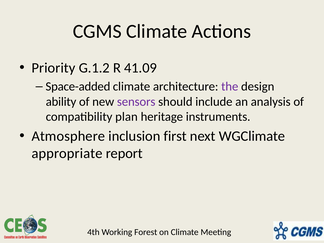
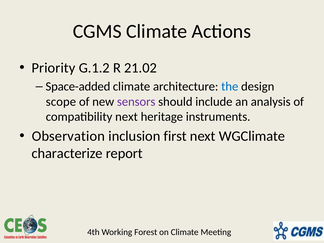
41.09: 41.09 -> 21.02 (140, 68)
the colour: purple -> blue (230, 87)
ability: ability -> scope (61, 102)
compatibility plan: plan -> next (127, 117)
Atmosphere: Atmosphere -> Observation (68, 136)
appropriate: appropriate -> characterize (67, 153)
